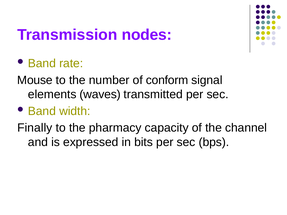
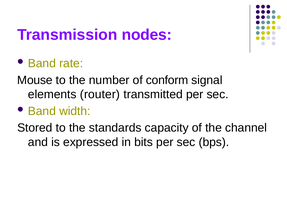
waves: waves -> router (100, 95)
Finally: Finally -> Stored (35, 128)
pharmacy: pharmacy -> standards (115, 128)
